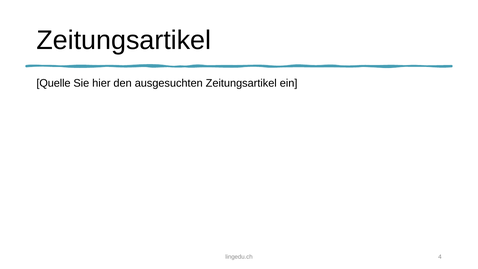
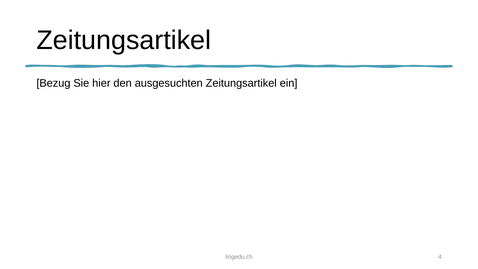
Quelle: Quelle -> Bezug (53, 83)
